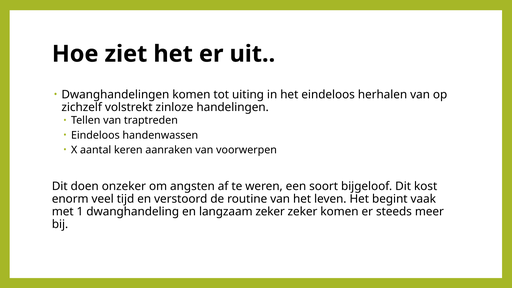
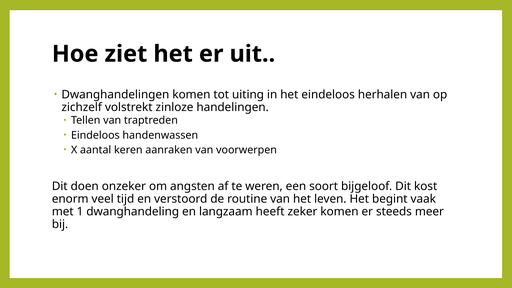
langzaam zeker: zeker -> heeft (270, 212)
